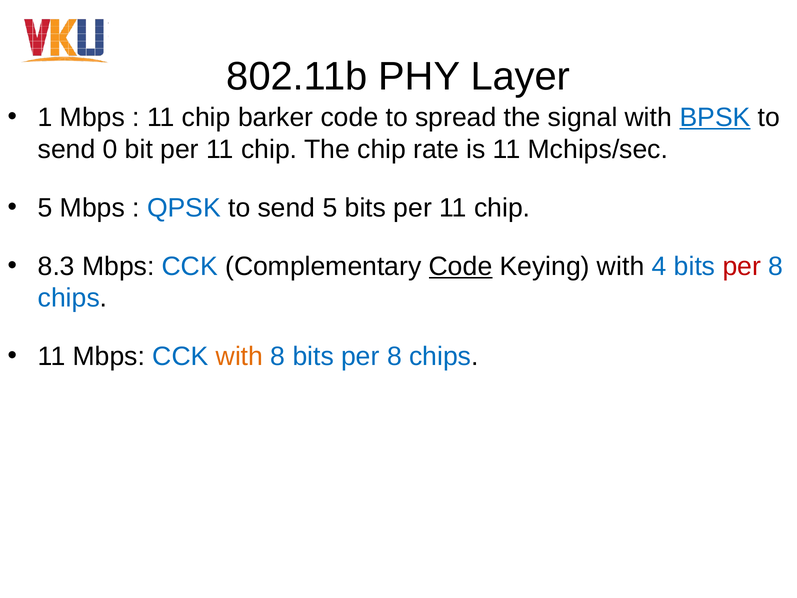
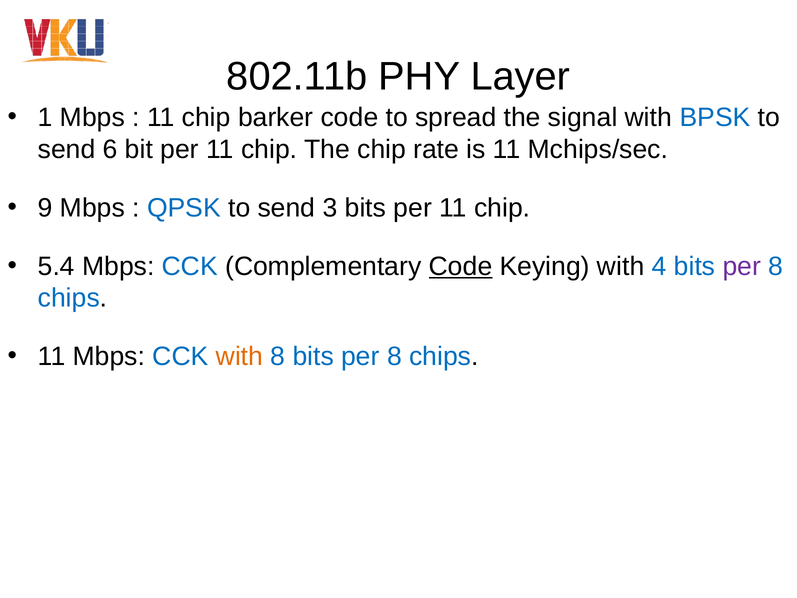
BPSK underline: present -> none (715, 117)
0: 0 -> 6 (110, 149)
5: 5 -> 9 (45, 208)
send 5: 5 -> 3 (330, 208)
8.3: 8.3 -> 5.4 (56, 266)
per colour: red -> purple (742, 266)
